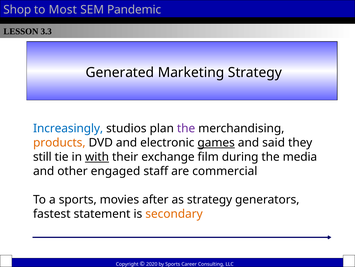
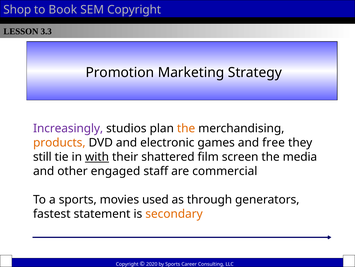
Most: Most -> Book (63, 10)
SEM Pandemic: Pandemic -> Copyright (134, 10)
Generated: Generated -> Promotion (120, 72)
Increasingly colour: blue -> purple (68, 128)
the colour: purple -> orange (186, 128)
games underline: present -> none (216, 142)
said: said -> free (274, 142)
exchange: exchange -> shattered (168, 156)
during: during -> screen (240, 156)
after: after -> used (155, 199)
as strategy: strategy -> through (210, 199)
